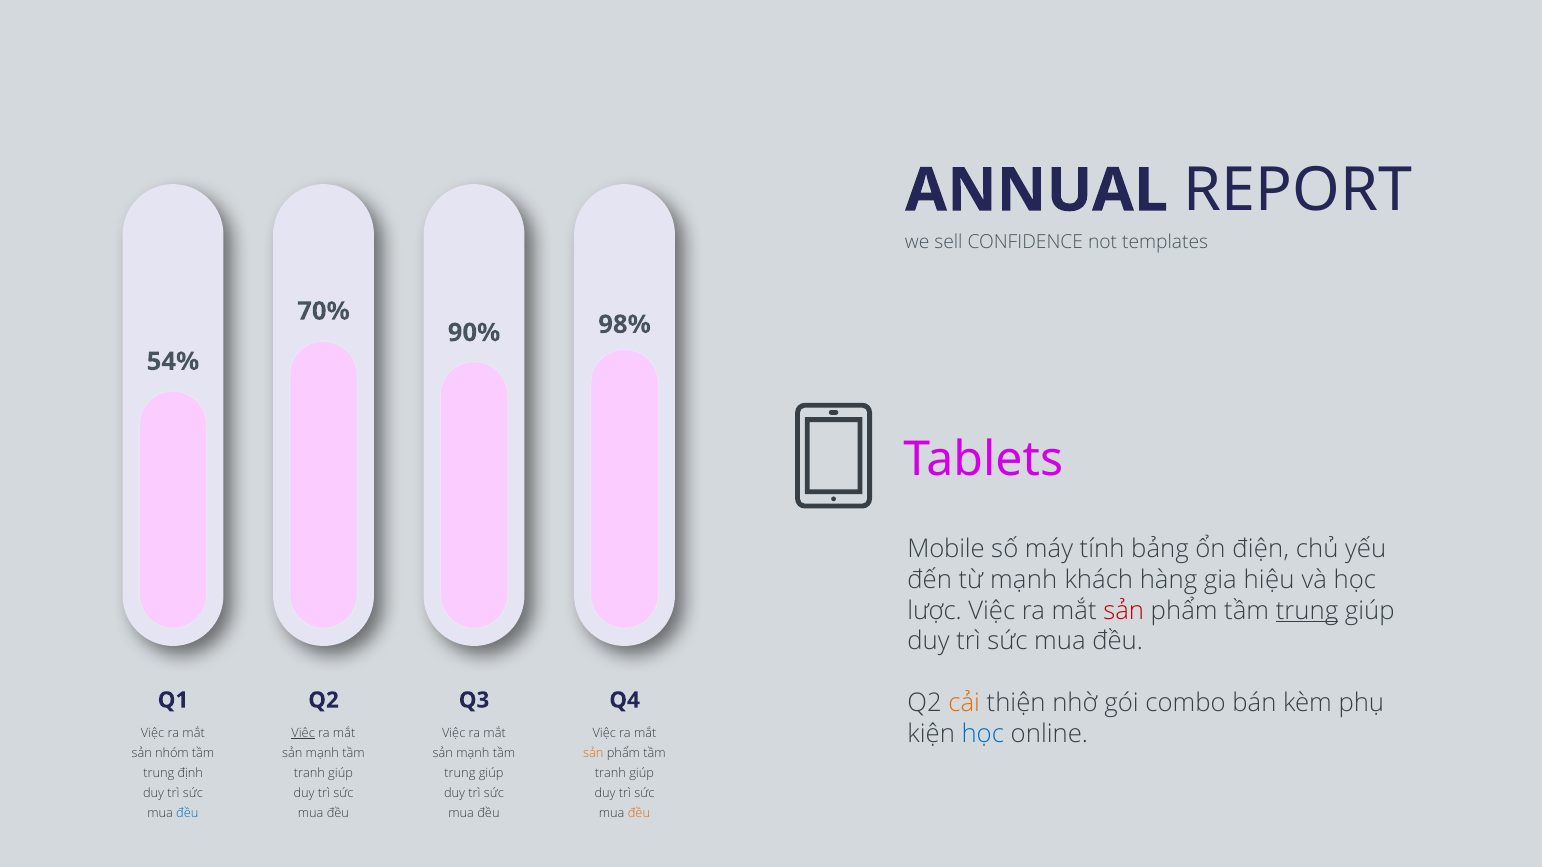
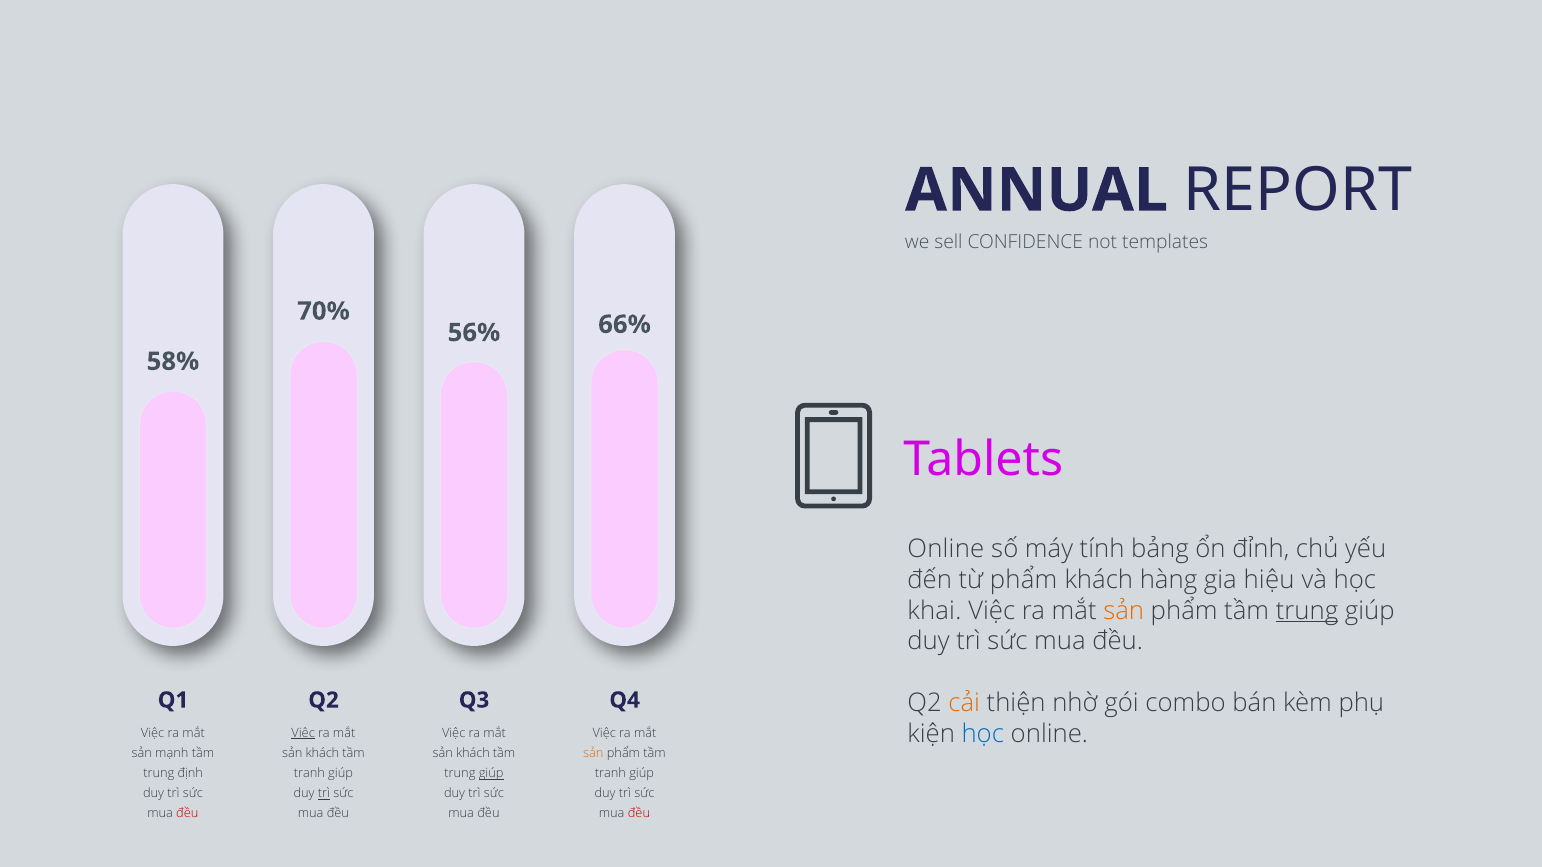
98%: 98% -> 66% (625, 325)
90%: 90% -> 56% (474, 333)
54%: 54% -> 58% (173, 362)
Mobile: Mobile -> Online (946, 549)
điện: điện -> đỉnh (1261, 549)
từ mạnh: mạnh -> phẩm (1024, 580)
lược: lược -> khai (934, 611)
sản colour: red -> orange (1124, 611)
nhóm: nhóm -> mạnh (172, 754)
mạnh: mạnh -> khách (322, 754)
mạnh: mạnh -> khách (473, 754)
giúp underline: none -> present (491, 774)
trì underline: none -> present (324, 794)
đều colour: blue -> red (187, 814)
đều colour: orange -> red (639, 814)
